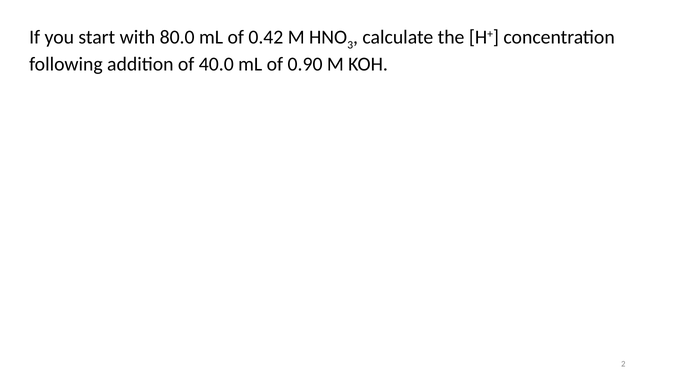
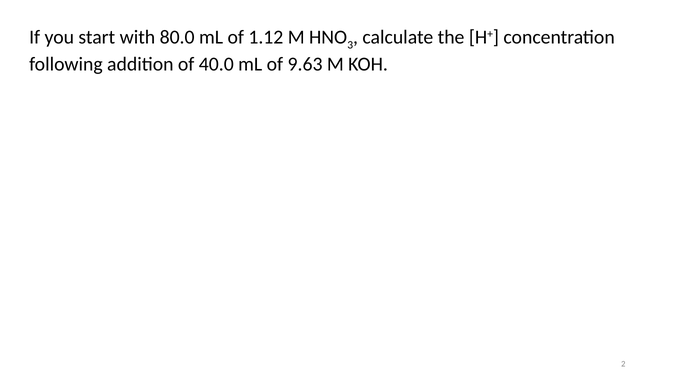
0.42: 0.42 -> 1.12 (266, 37)
0.90: 0.90 -> 9.63 (305, 64)
